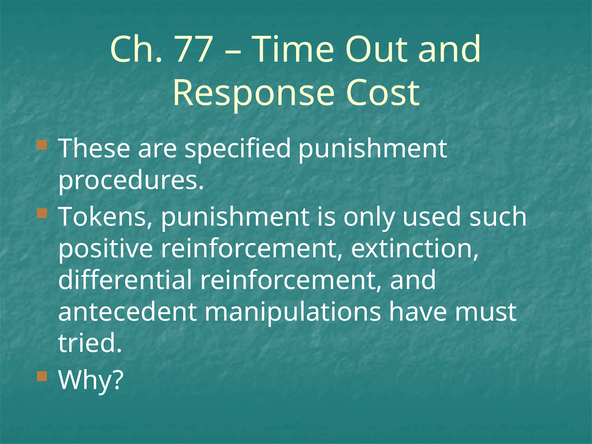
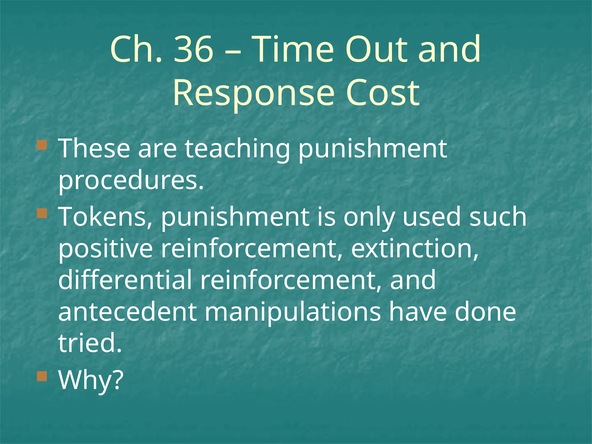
77: 77 -> 36 (194, 50)
specified: specified -> teaching (238, 149)
must: must -> done (486, 312)
